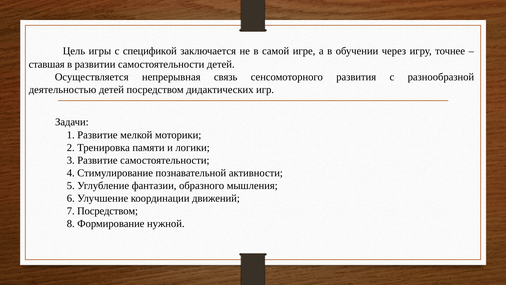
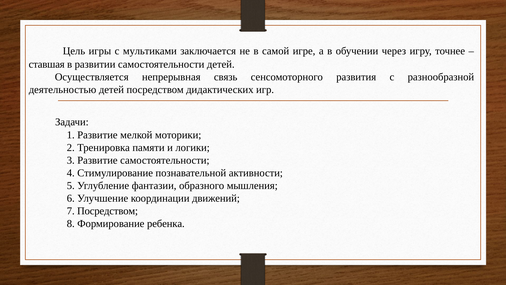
спецификой: спецификой -> мультиками (150, 51)
нужной: нужной -> ребенка (166, 223)
